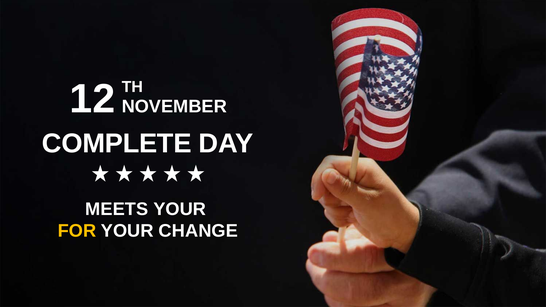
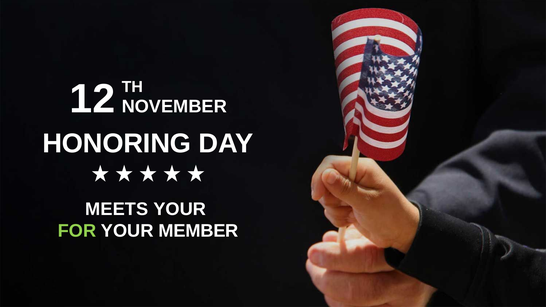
COMPLETE: COMPLETE -> HONORING (117, 143)
FOR colour: yellow -> light green (77, 231)
CHANGE: CHANGE -> MEMBER (198, 231)
